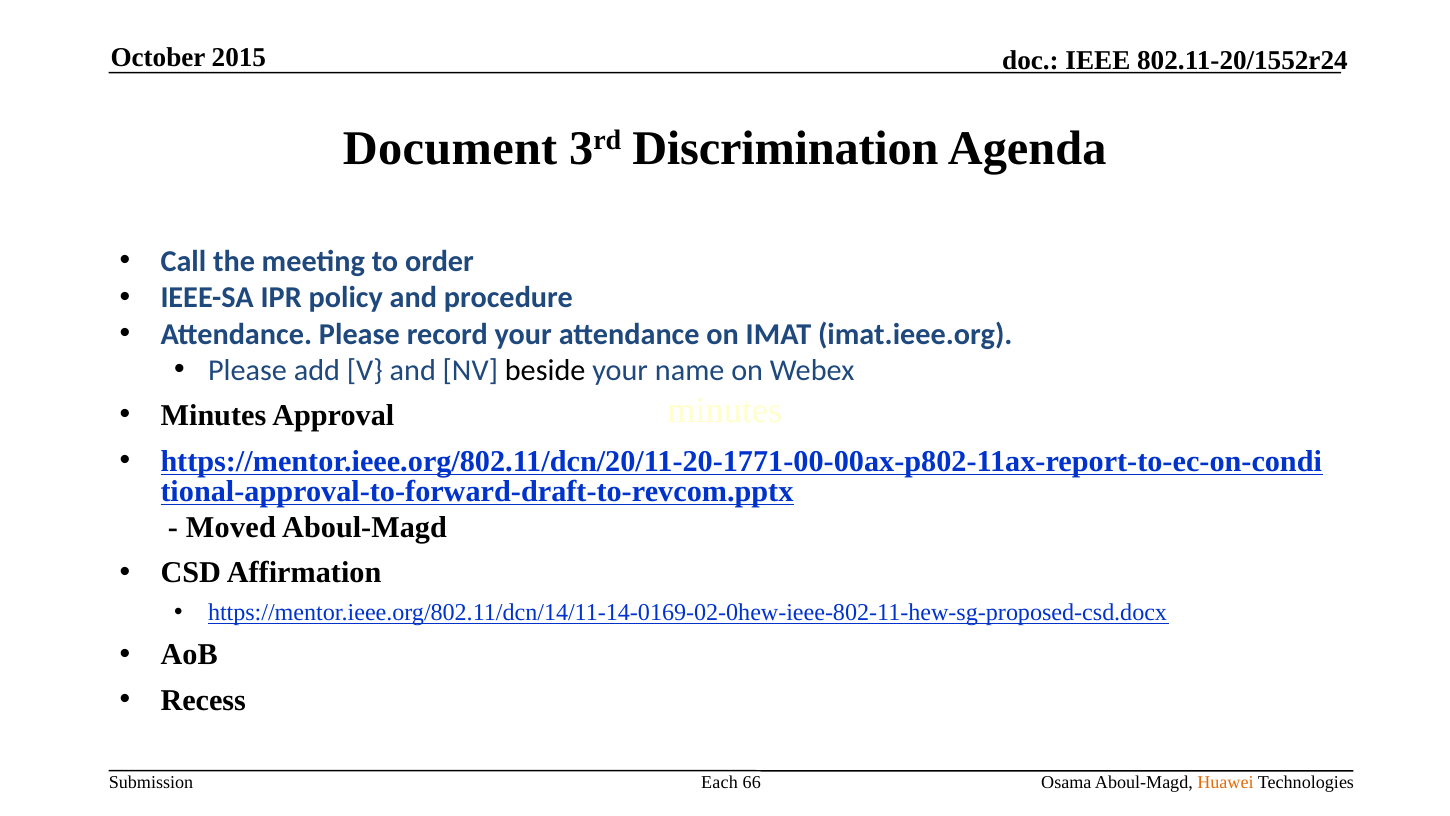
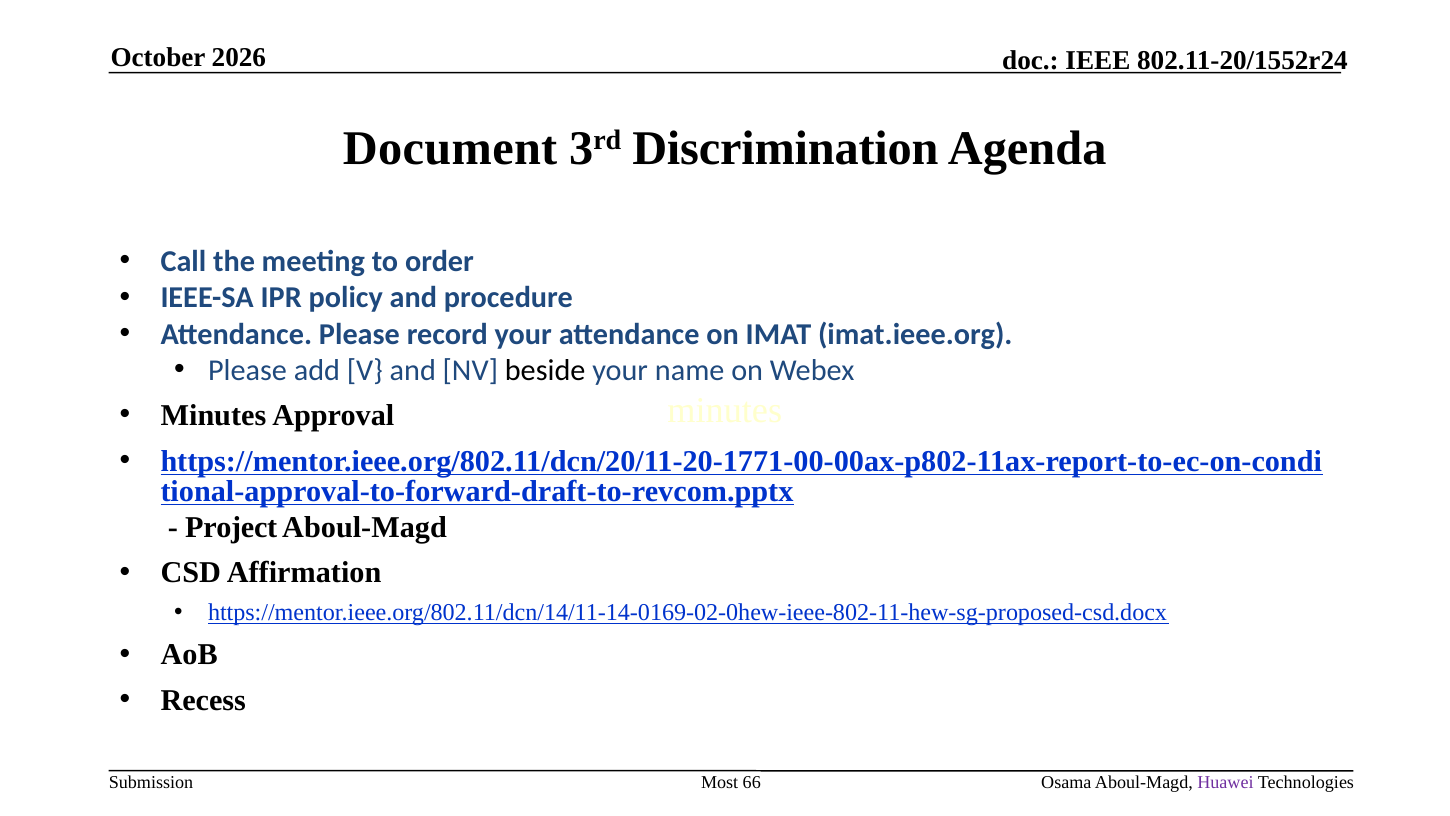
2015: 2015 -> 2026 (239, 58)
Moved: Moved -> Project (231, 527)
Each: Each -> Most (720, 782)
Huawei colour: orange -> purple (1225, 782)
